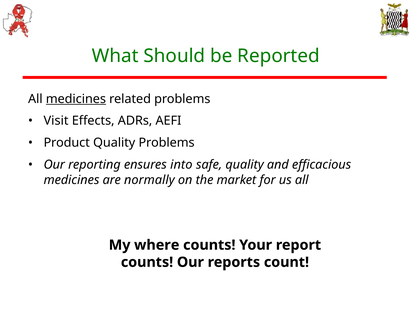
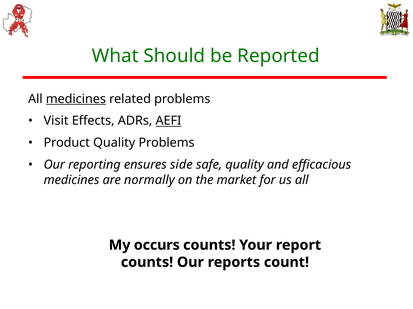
AEFI underline: none -> present (168, 121)
into: into -> side (181, 165)
where: where -> occurs (157, 246)
